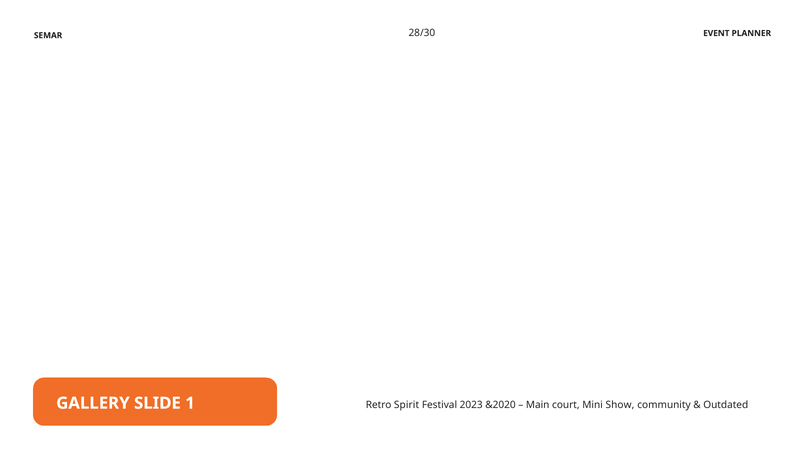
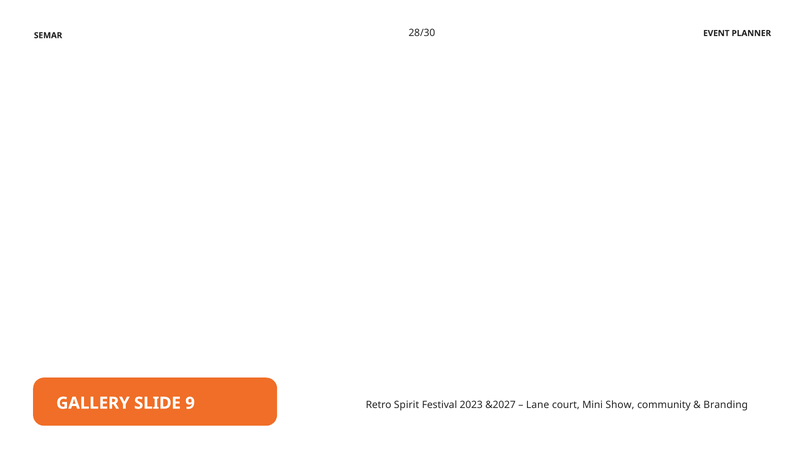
1: 1 -> 9 (190, 403)
&2020: &2020 -> &2027 (500, 405)
Main: Main -> Lane (538, 405)
Outdated: Outdated -> Branding (726, 405)
